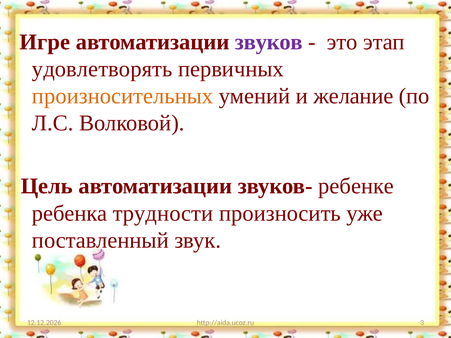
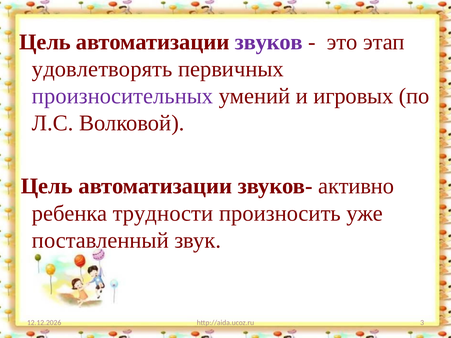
Игре: Игре -> Цель (45, 42)
произносительных colour: orange -> purple (123, 96)
желание: желание -> игровых (353, 96)
ребенке: ребенке -> активно (356, 186)
